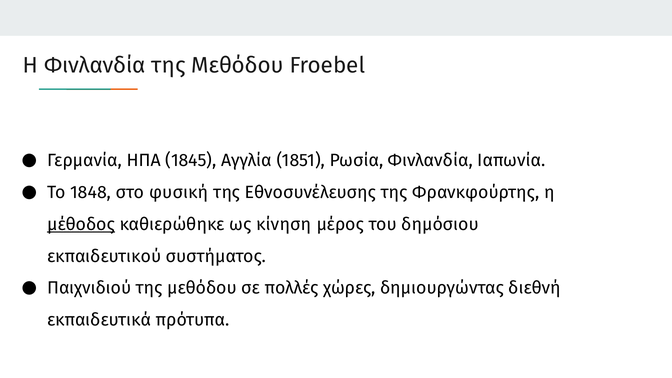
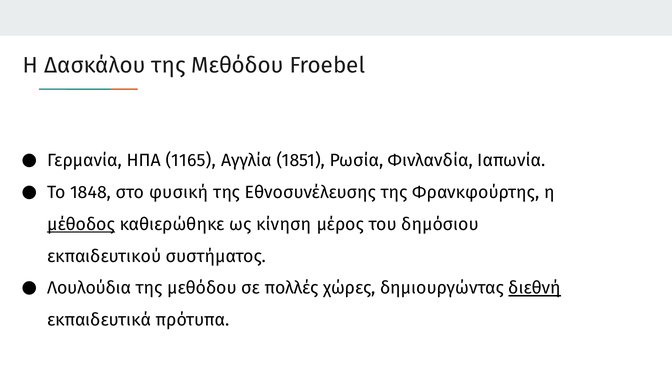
Η Φινλανδία: Φινλανδία -> Δασκάλου (95, 65)
1845: 1845 -> 1165 (191, 160)
Παιχνιδιού: Παιχνιδιού -> Λουλούδια (89, 288)
διεθνή underline: none -> present (535, 288)
